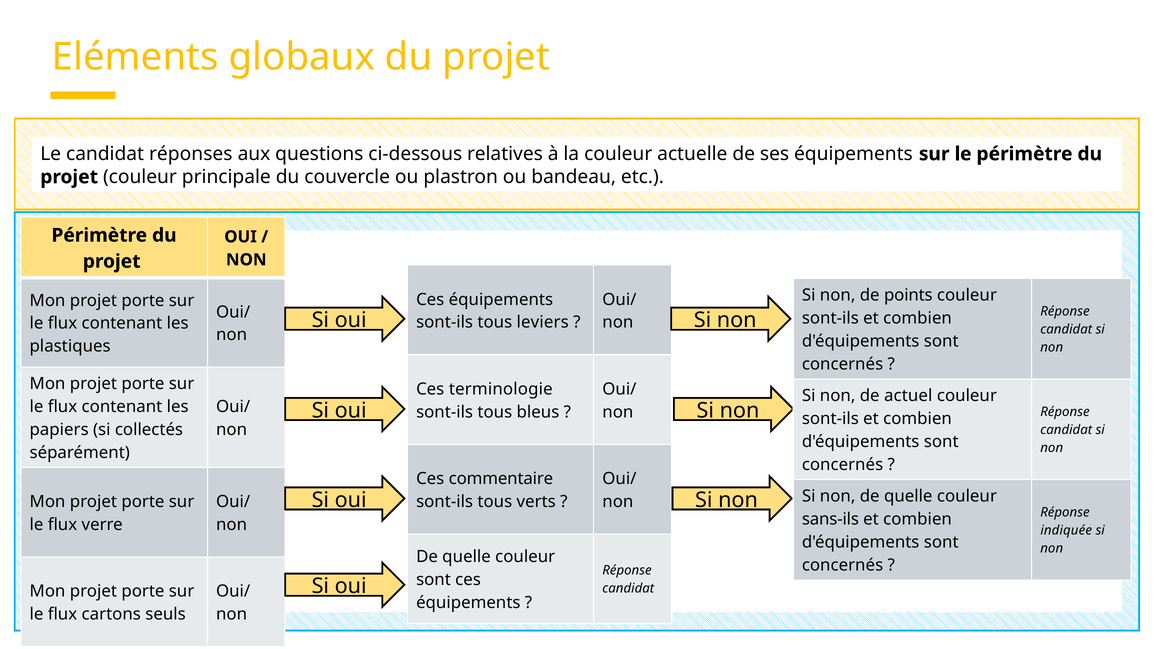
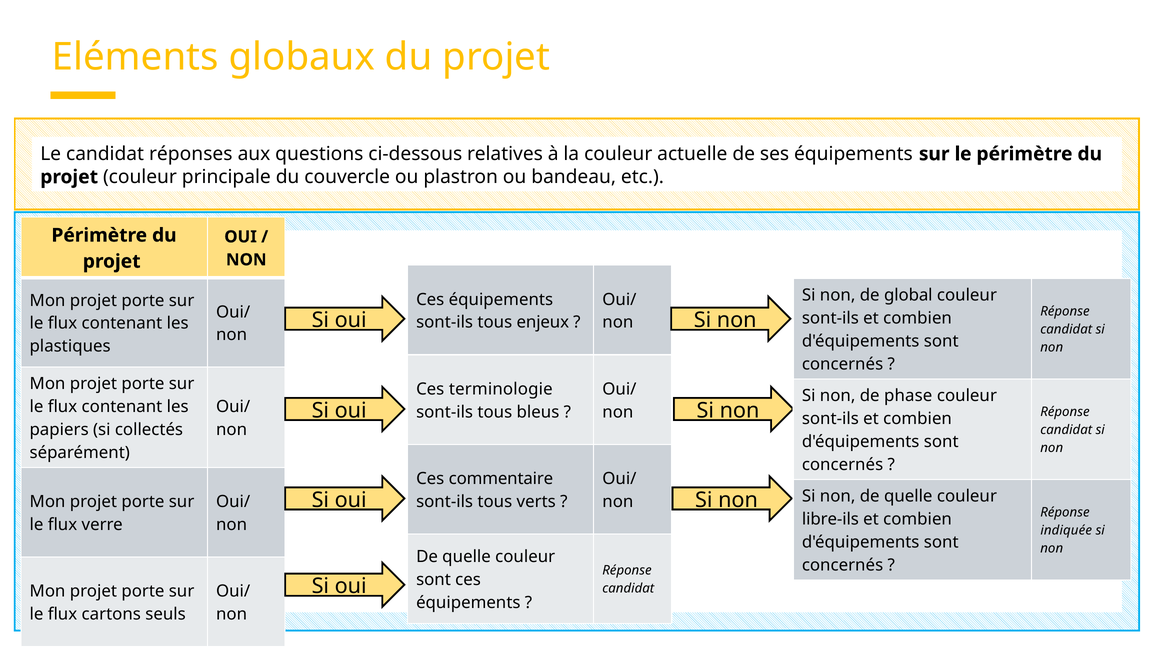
points: points -> global (908, 295)
leviers: leviers -> enjeux (543, 322)
actuel: actuel -> phase (908, 396)
sans-ils: sans-ils -> libre-ils (830, 519)
